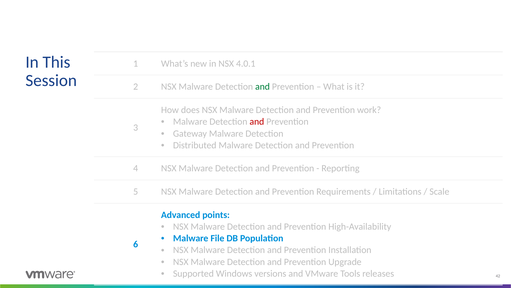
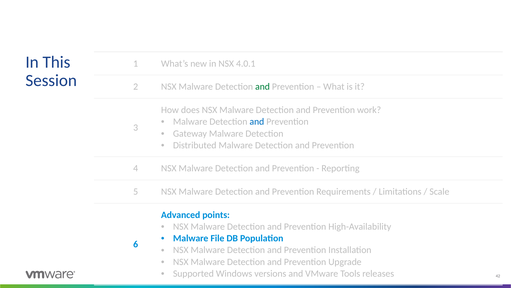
and colour: red -> blue (257, 122)
